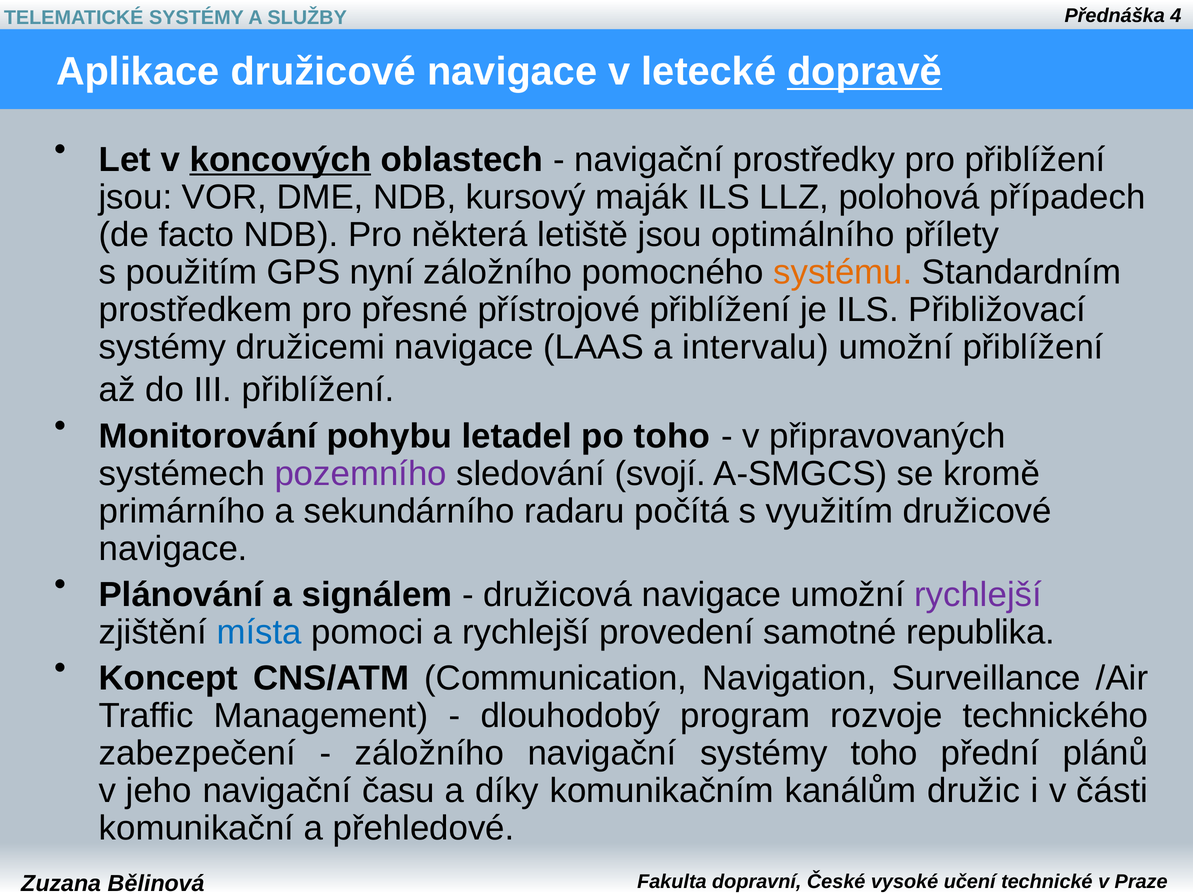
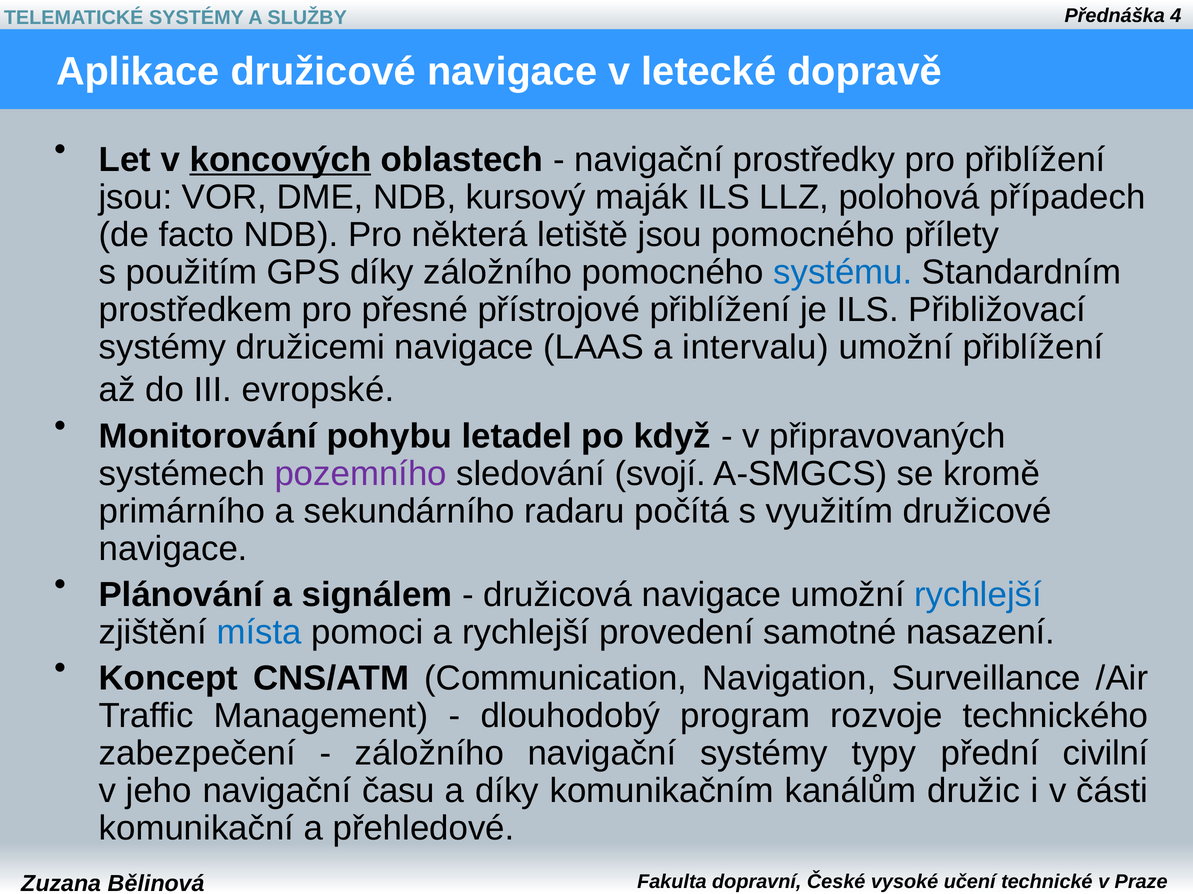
dopravě underline: present -> none (865, 72)
jsou optimálního: optimálního -> pomocného (803, 235)
GPS nyní: nyní -> díky (382, 272)
systému colour: orange -> blue (843, 272)
III přiblížení: přiblížení -> evropské (318, 390)
po toho: toho -> když (672, 437)
rychlejší colour: purple -> blue (978, 595)
republika: republika -> nasazení (981, 633)
systémy toho: toho -> typy (884, 754)
plánů: plánů -> civilní (1106, 754)
